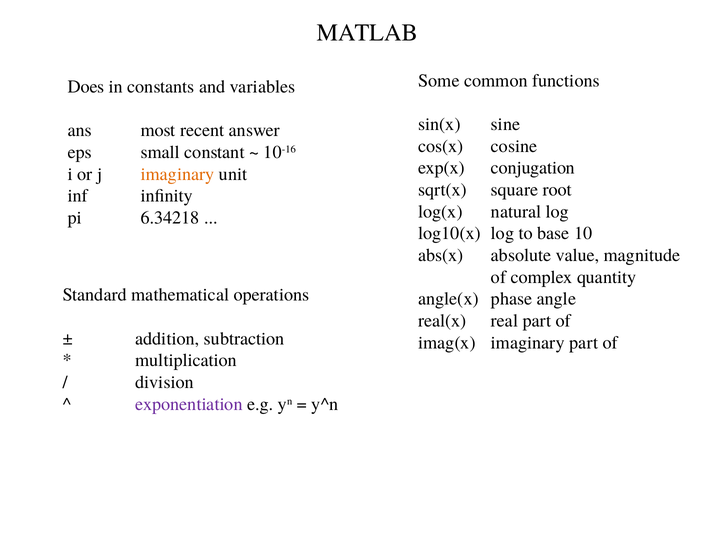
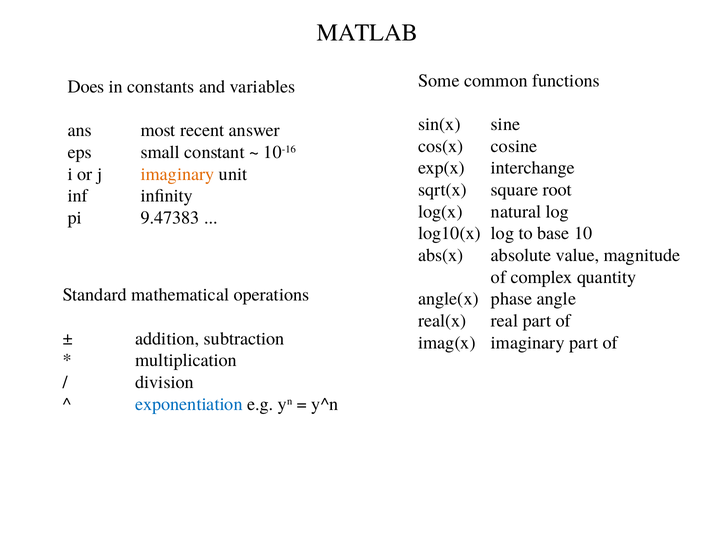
conjugation: conjugation -> interchange (533, 168)
6.34218: 6.34218 -> 9.47383 (170, 217)
exponentiation colour: purple -> blue (189, 403)
